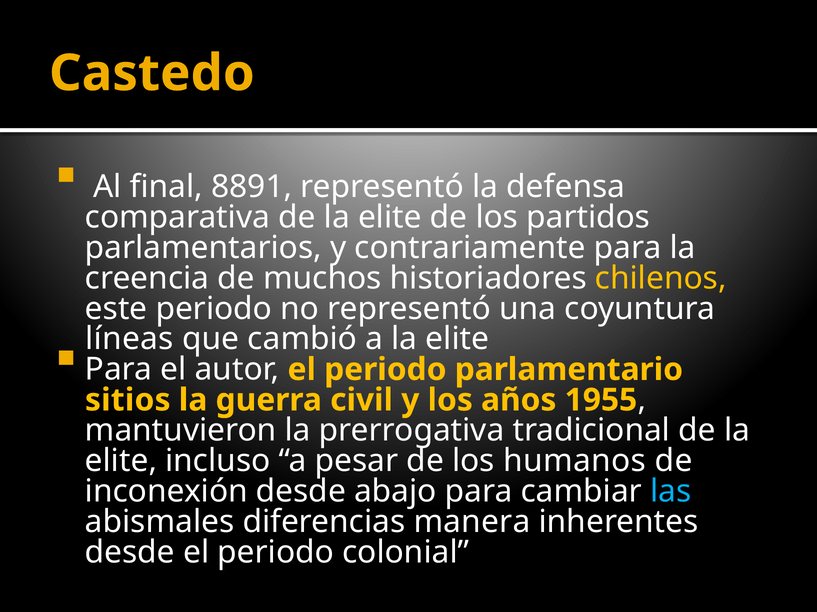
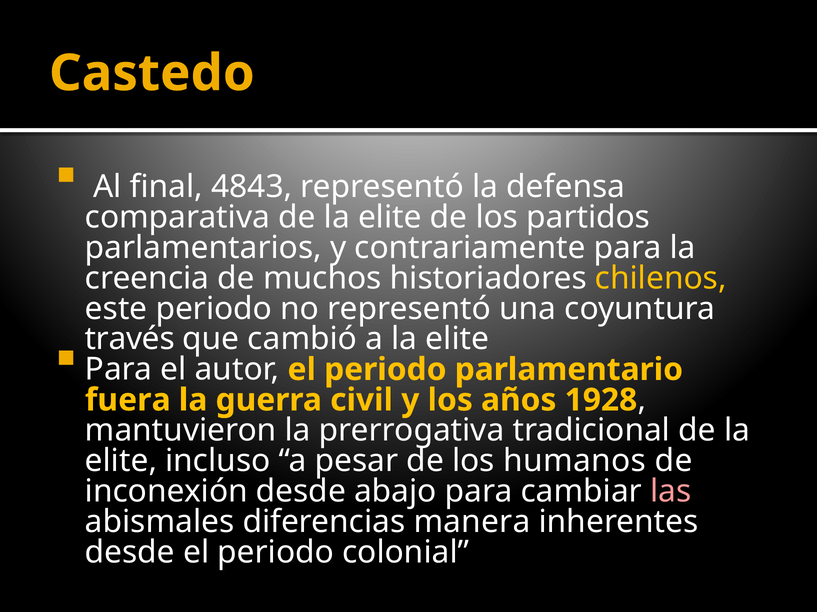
8891: 8891 -> 4843 (252, 187)
líneas: líneas -> través (130, 339)
sitios: sitios -> fuera (128, 400)
1955: 1955 -> 1928 (601, 400)
las colour: light blue -> pink (671, 492)
